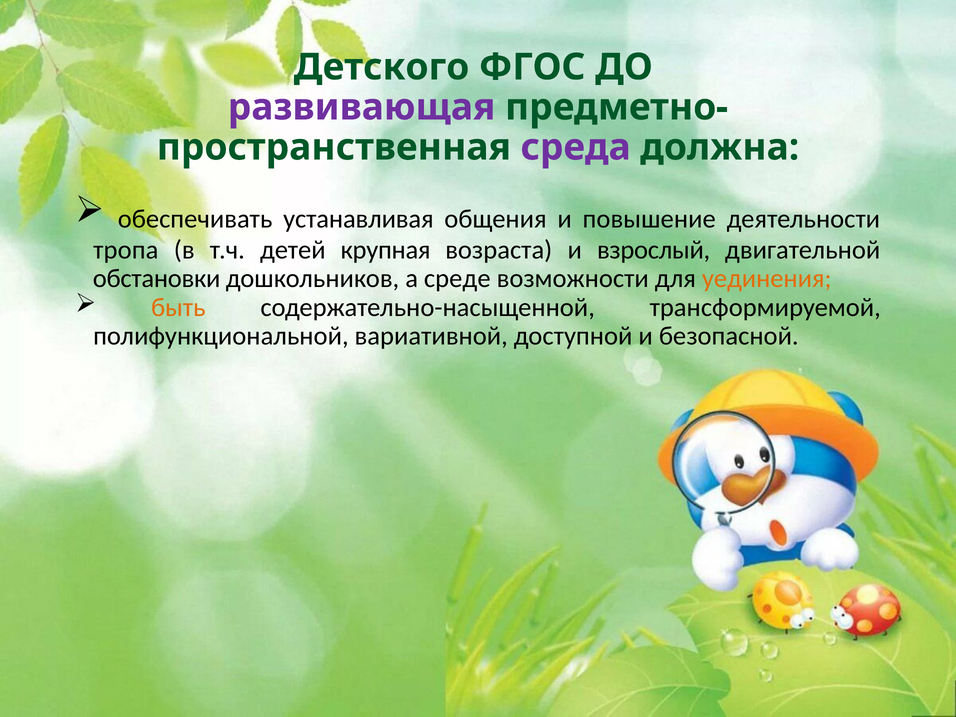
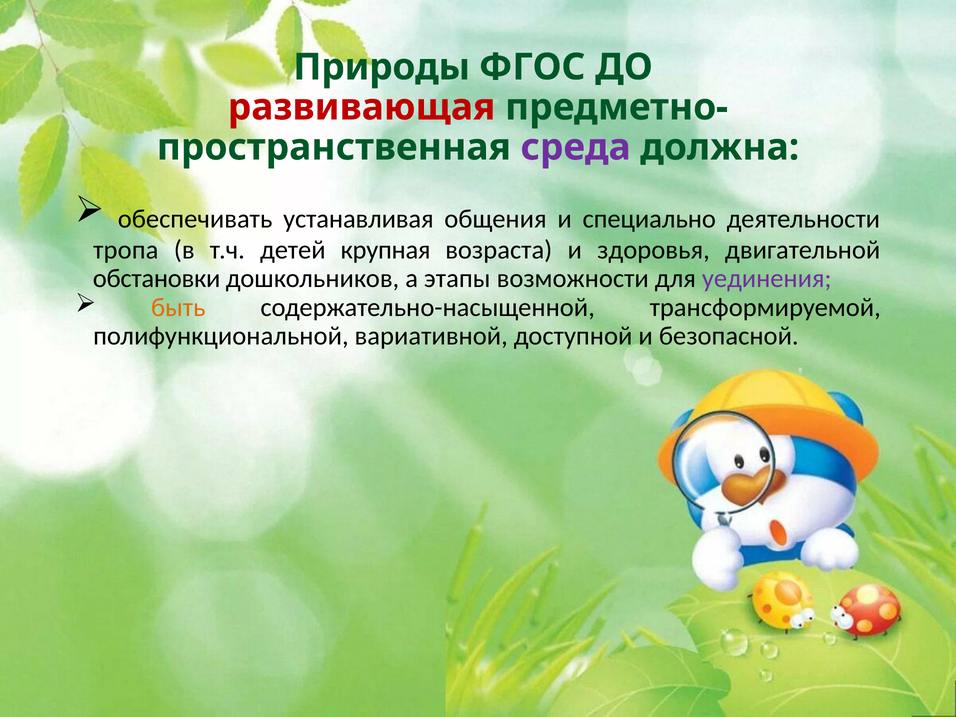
Детского: Детского -> Природы (382, 67)
развивающая colour: purple -> red (362, 107)
повышение: повышение -> специально (649, 219)
взрослый: взрослый -> здоровья (653, 250)
среде: среде -> этапы (457, 279)
уединения colour: orange -> purple (767, 279)
